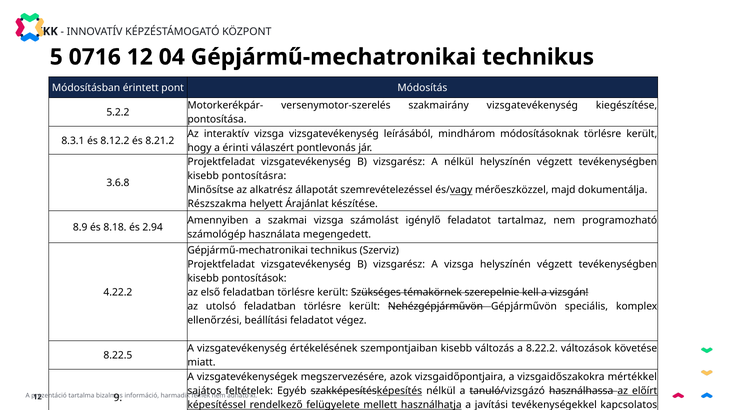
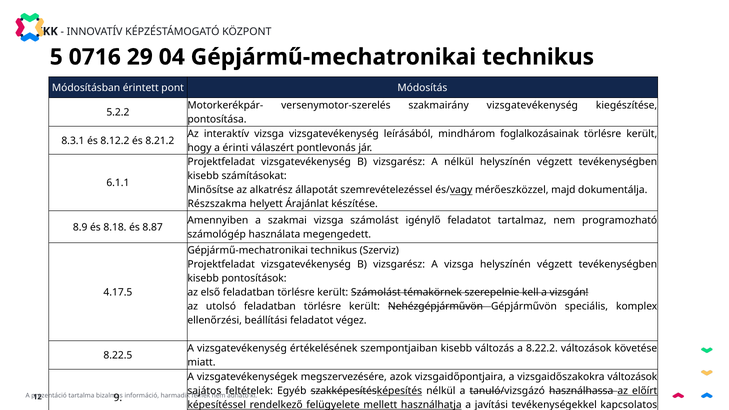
0716 12: 12 -> 29 (140, 57)
módosításoknak: módosításoknak -> foglalkozásainak (540, 134)
pontosításra: pontosításra -> számításokat (254, 176)
3.6.8: 3.6.8 -> 6.1.1 (118, 183)
2.94: 2.94 -> 8.87 (153, 227)
4.22.2: 4.22.2 -> 4.17.5 (118, 292)
került Szükséges: Szükséges -> Számolást (376, 292)
vizsgaidőszakokra mértékkel: mértékkel -> változások (632, 377)
